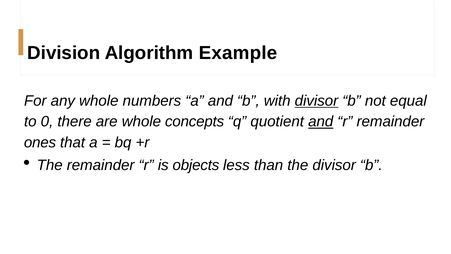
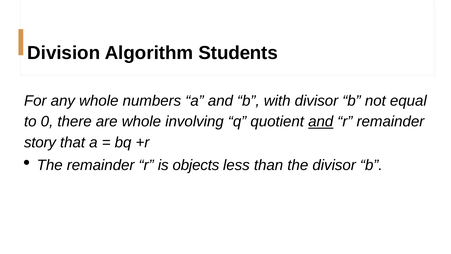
Example: Example -> Students (238, 53)
divisor underline: present -> none (316, 101)
concepts: concepts -> involving (195, 121)
ones: ones -> story (40, 142)
